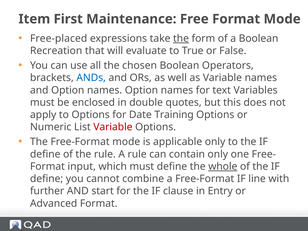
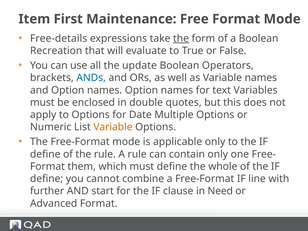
Free-placed: Free-placed -> Free-details (59, 38)
chosen: chosen -> update (140, 65)
Training: Training -> Multiple (174, 115)
Variable colour: red -> orange (113, 127)
input: input -> them (82, 166)
whole underline: present -> none (223, 166)
Entry: Entry -> Need (220, 191)
